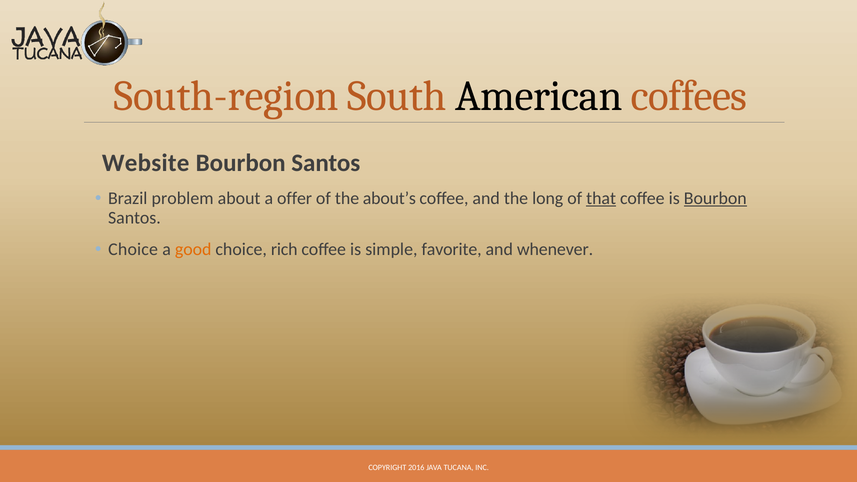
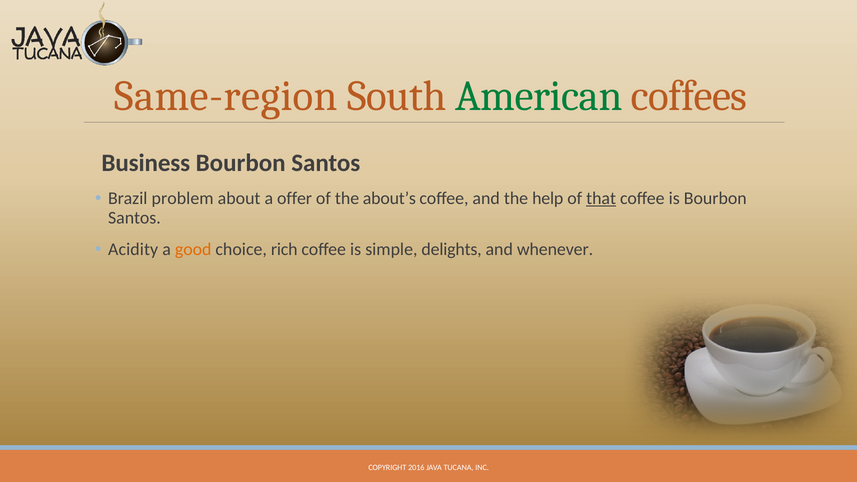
South-region: South-region -> Same-region (226, 96)
American colour: black -> green (539, 96)
Website: Website -> Business (146, 163)
long: long -> help (548, 199)
Bourbon underline: present -> none (715, 199)
Choice: Choice -> Acidity (133, 250)
favorite: favorite -> delights (452, 250)
